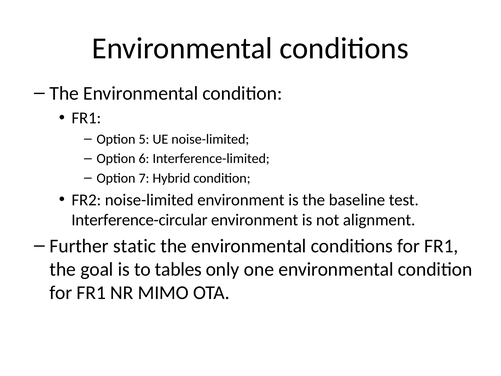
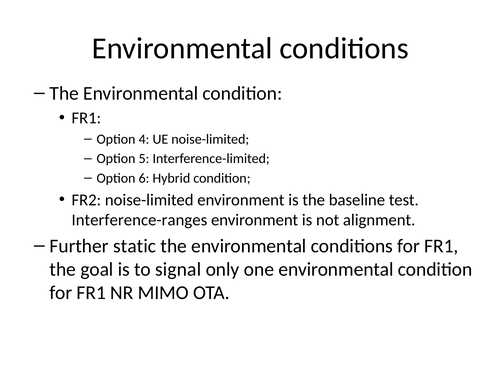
5: 5 -> 4 (144, 139)
6: 6 -> 5 (144, 159)
7: 7 -> 6 (144, 178)
Interference-circular: Interference-circular -> Interference-ranges (139, 220)
tables: tables -> signal (178, 269)
